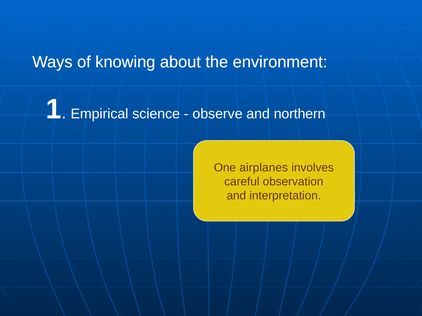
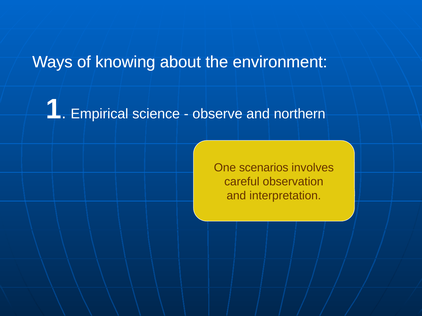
airplanes: airplanes -> scenarios (264, 168)
